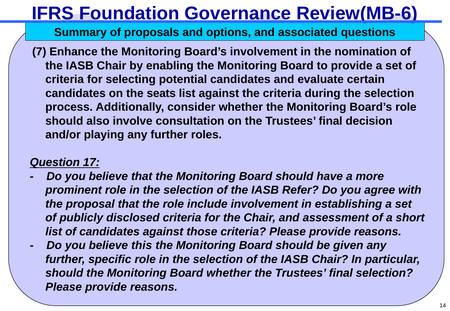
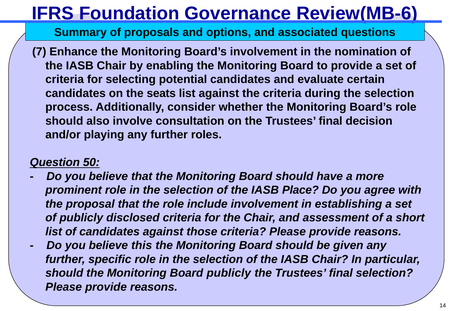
17: 17 -> 50 (91, 163)
Refer: Refer -> Place (300, 190)
Board whether: whether -> publicly (229, 274)
